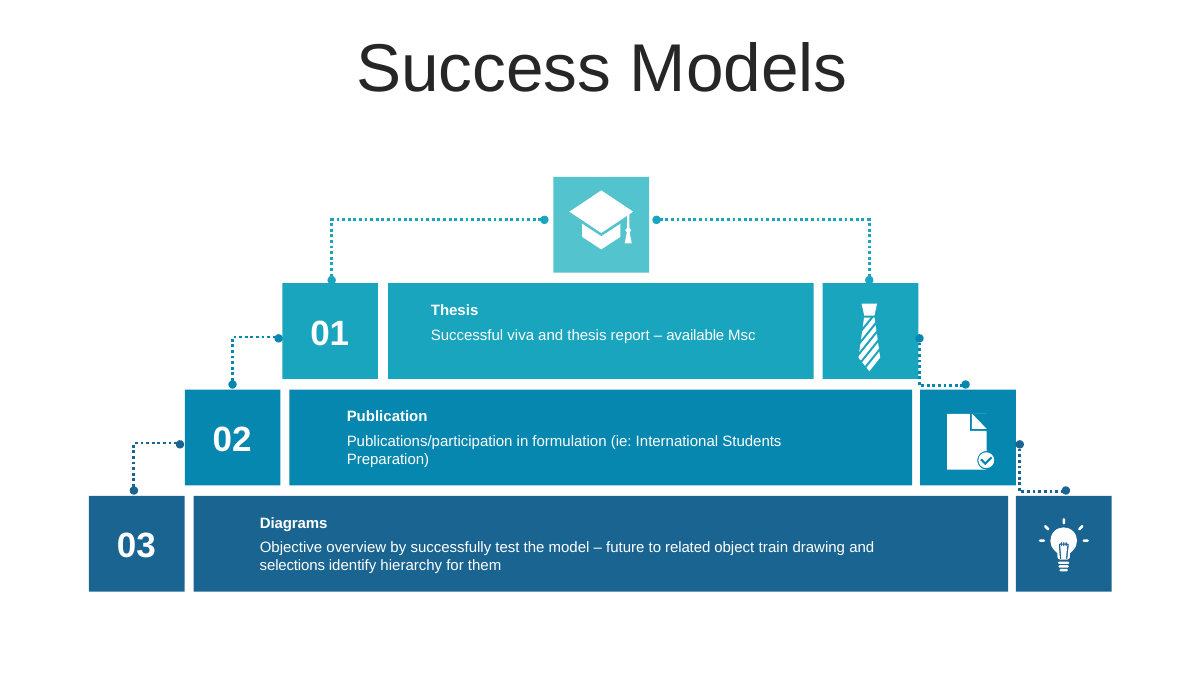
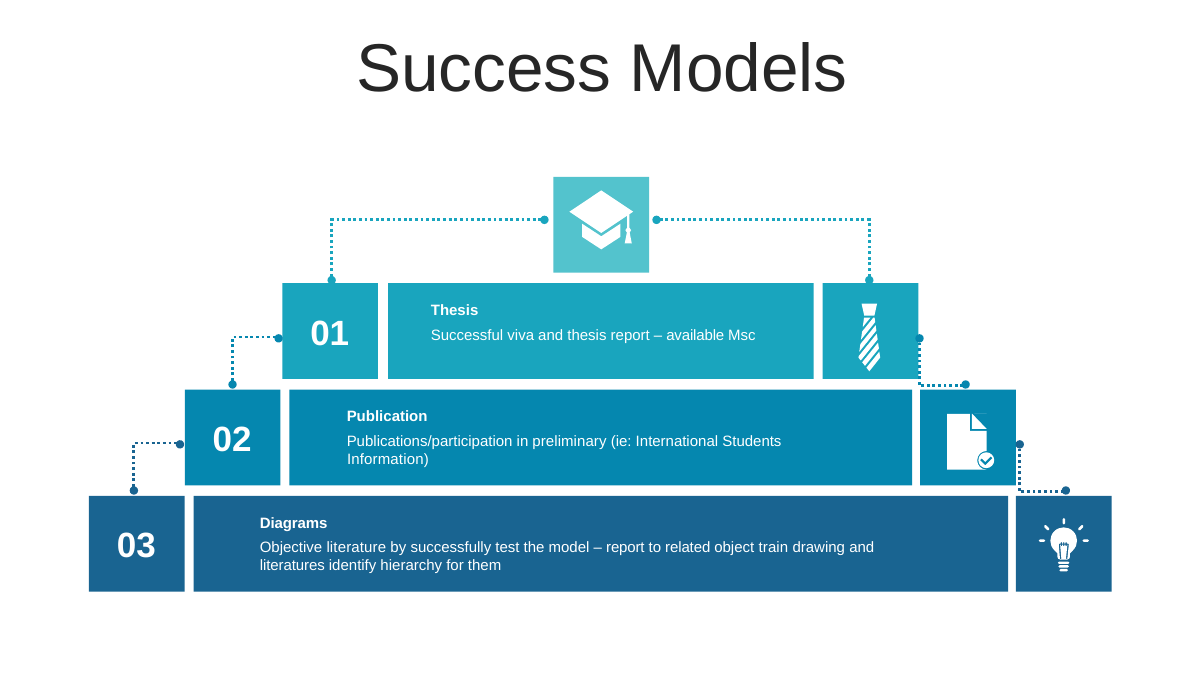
formulation: formulation -> preliminary (570, 441)
Preparation: Preparation -> Information (388, 459)
overview: overview -> literature (356, 547)
future: future -> report (625, 547)
selections: selections -> literatures (292, 565)
